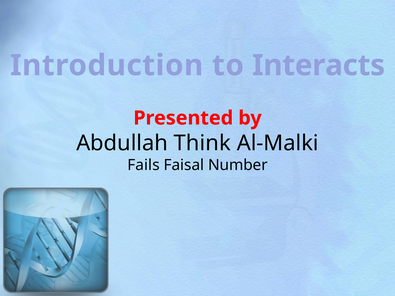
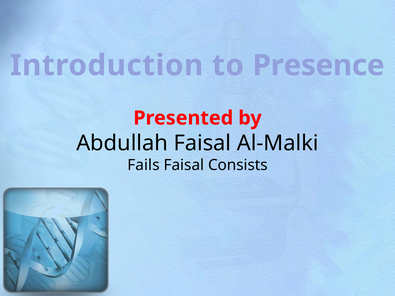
Interacts: Interacts -> Presence (319, 65)
Abdullah Think: Think -> Faisal (202, 143)
Number: Number -> Consists (238, 165)
